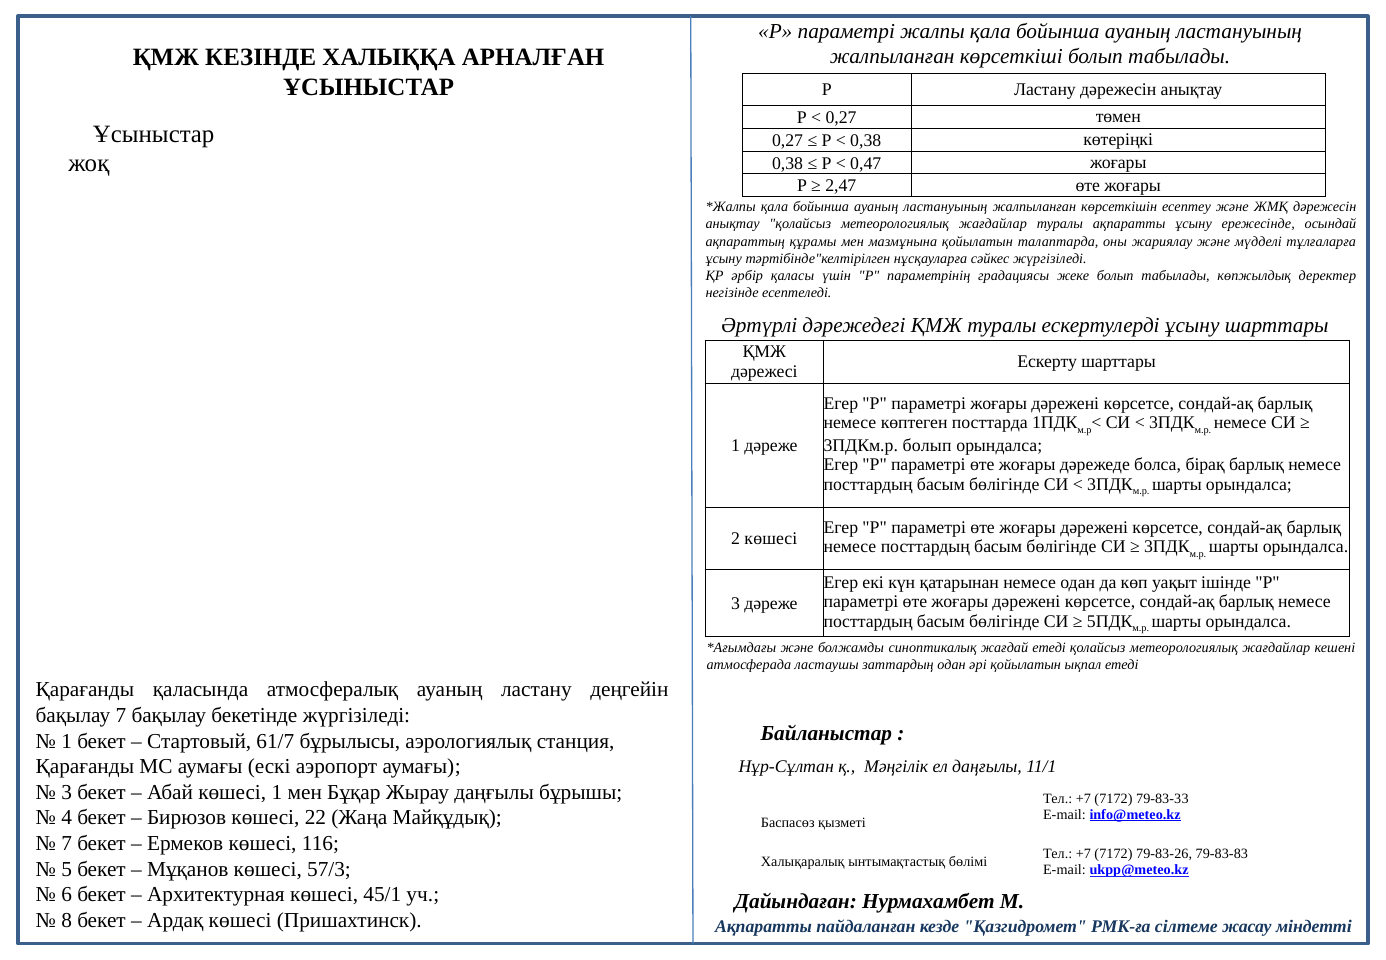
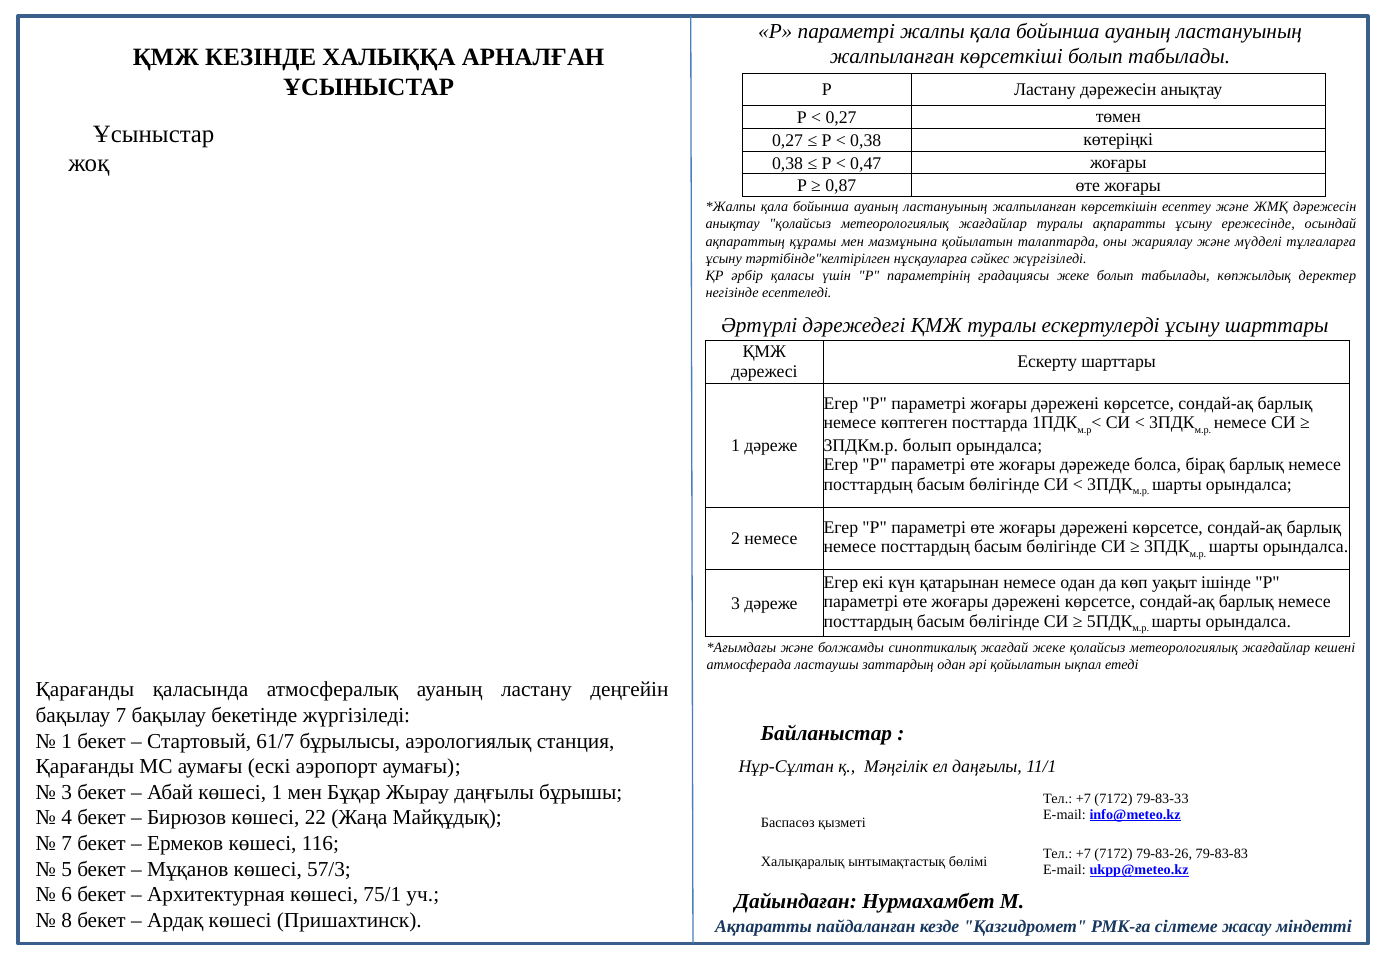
2,47: 2,47 -> 0,87 (841, 186)
2 көшесі: көшесі -> немесе (771, 538)
жағдай етеді: етеді -> жеке (1049, 648)
45/1: 45/1 -> 75/1 (382, 894)
